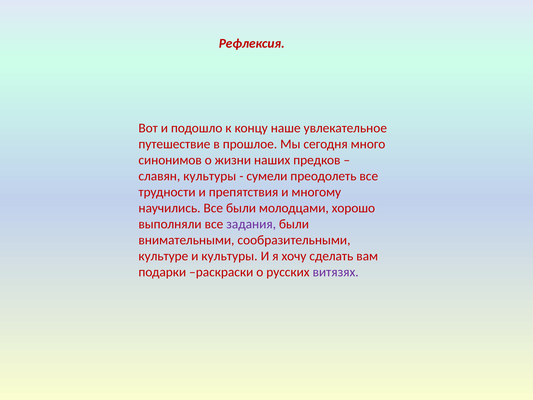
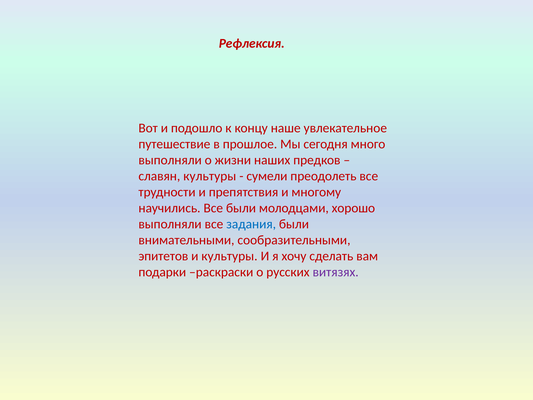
синонимов: синонимов -> выполняли (170, 160)
задания colour: purple -> blue (251, 224)
культуре: культуре -> эпитетов (163, 256)
